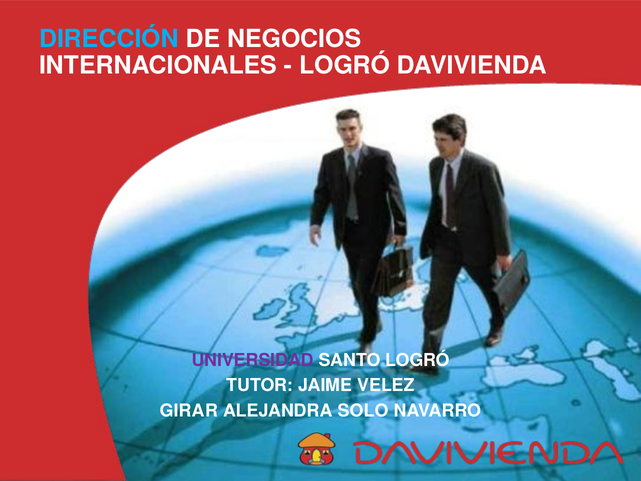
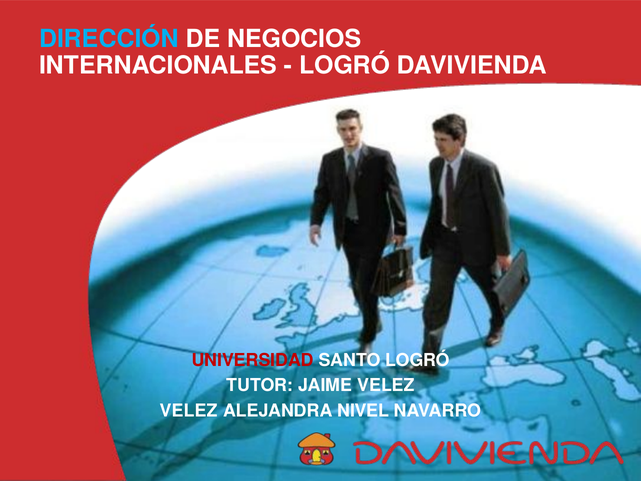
UNIVERSIDAD colour: purple -> red (253, 360)
GIRAR: GIRAR -> VELEZ (189, 411)
SOLO: SOLO -> NIVEL (363, 411)
